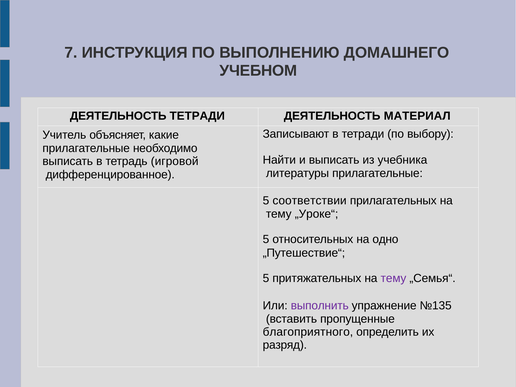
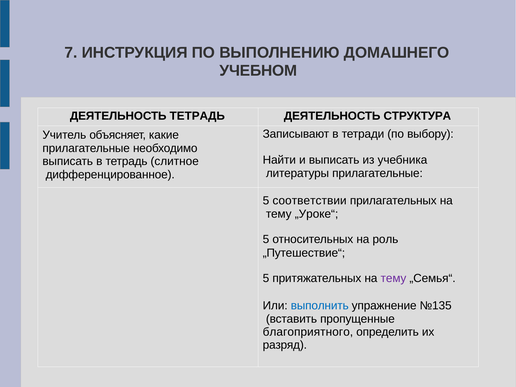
ДЕЯТЕЛЬНОСТЬ ТЕТРАДИ: ТЕТРАДИ -> ТЕТРАДЬ (197, 116)
МАТЕРИАЛ: МАТЕРИАЛ -> СТРУКТУРА (417, 116)
игровой: игровой -> слитное (175, 161)
одно: одно -> роль (385, 239)
выполнить colour: purple -> blue (320, 305)
